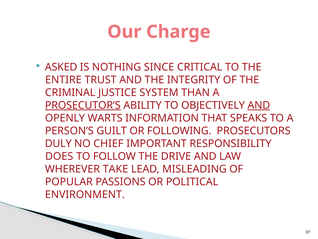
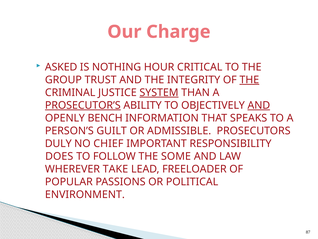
SINCE: SINCE -> HOUR (159, 67)
ENTIRE: ENTIRE -> GROUP (63, 80)
THE underline: none -> present (249, 80)
SYSTEM underline: none -> present (159, 92)
WARTS: WARTS -> BENCH (105, 118)
FOLLOWING: FOLLOWING -> ADMISSIBLE (179, 131)
DRIVE: DRIVE -> SOME (176, 156)
MISLEADING: MISLEADING -> FREELOADER (194, 169)
